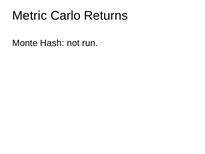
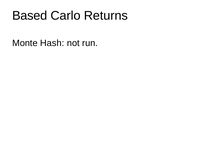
Metric: Metric -> Based (30, 16)
